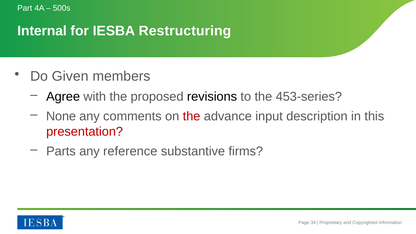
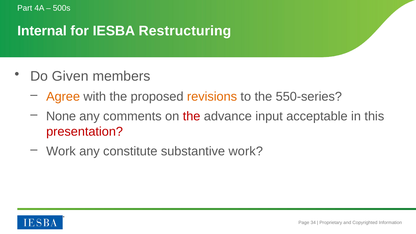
Agree colour: black -> orange (63, 97)
revisions colour: black -> orange (212, 97)
453-series: 453-series -> 550-series (309, 97)
description: description -> acceptable (317, 116)
Parts: Parts -> Work (61, 151)
reference: reference -> constitute (130, 151)
substantive firms: firms -> work (246, 151)
